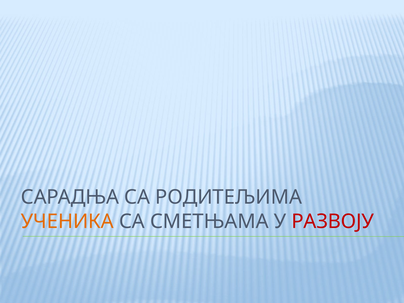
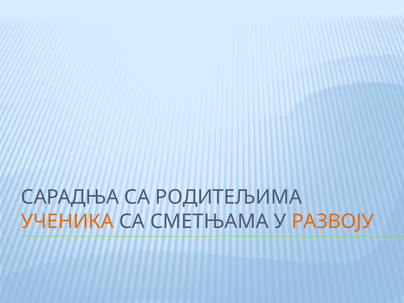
РАЗВОЈУ colour: red -> orange (333, 222)
